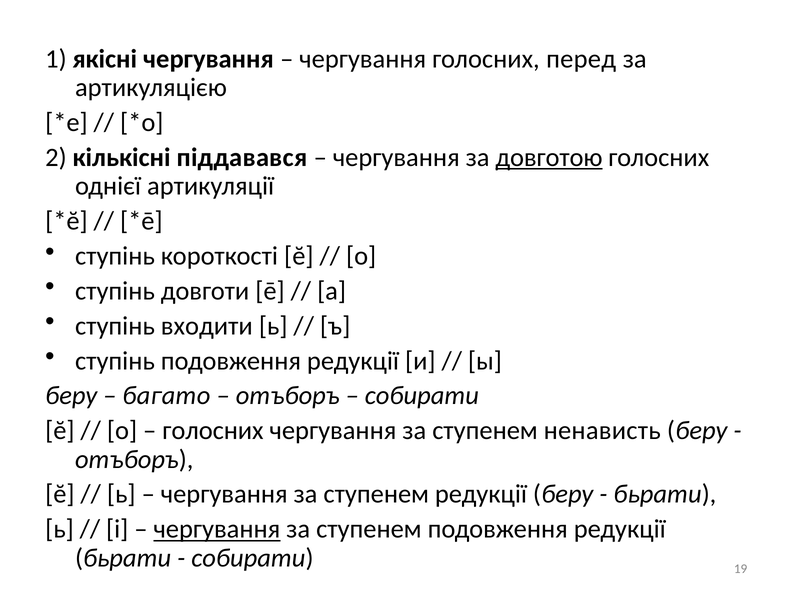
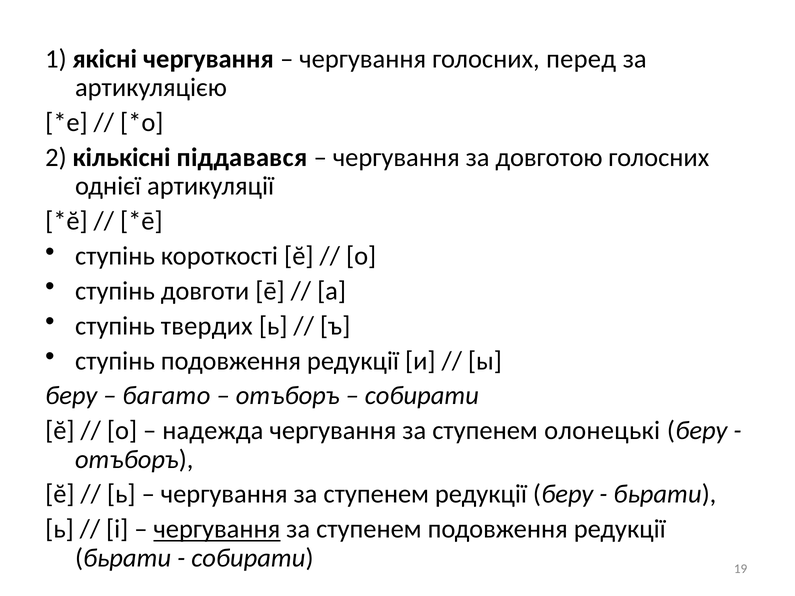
довготою underline: present -> none (549, 158)
входити: входити -> твердих (207, 326)
голосних: голосних -> надежда (213, 431)
ненависть: ненависть -> олонецькі (602, 431)
